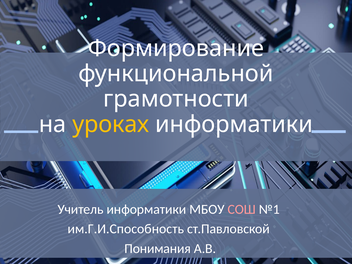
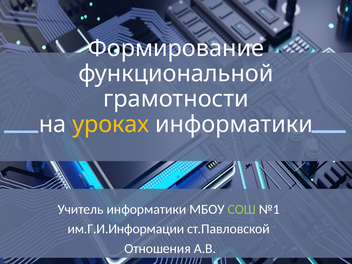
СОШ colour: pink -> light green (242, 209)
им.Г.И.Способность: им.Г.И.Способность -> им.Г.И.Информации (126, 229)
Понимания: Понимания -> Отношения (158, 249)
